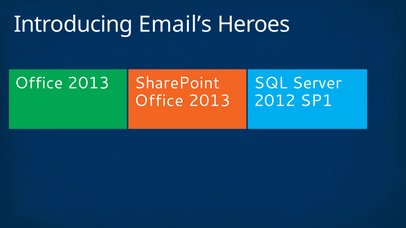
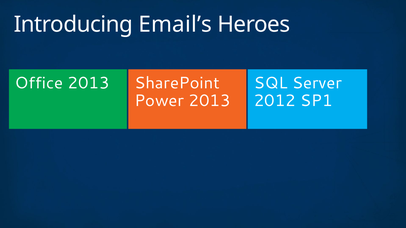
Office: Office -> Power (159, 101)
